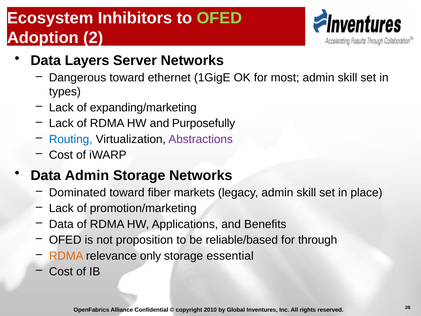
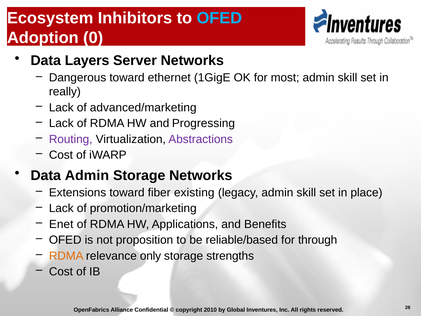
OFED colour: light green -> light blue (219, 18)
2: 2 -> 0 (93, 38)
types: types -> really (65, 92)
expanding/marketing: expanding/marketing -> advanced/marketing (143, 107)
Purposefully: Purposefully -> Progressing (203, 123)
Routing colour: blue -> purple (71, 139)
Dominated: Dominated -> Extensions (78, 192)
markets: markets -> existing (194, 192)
Data: Data -> Enet (61, 224)
essential: essential -> strengths (230, 256)
